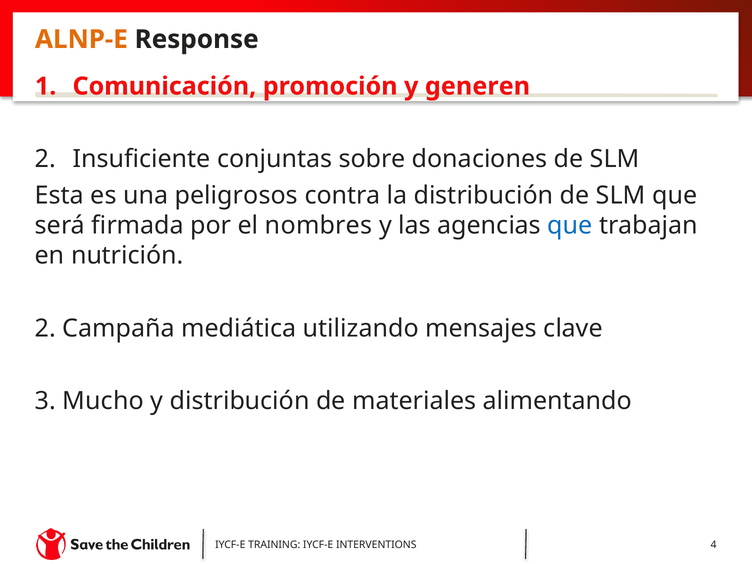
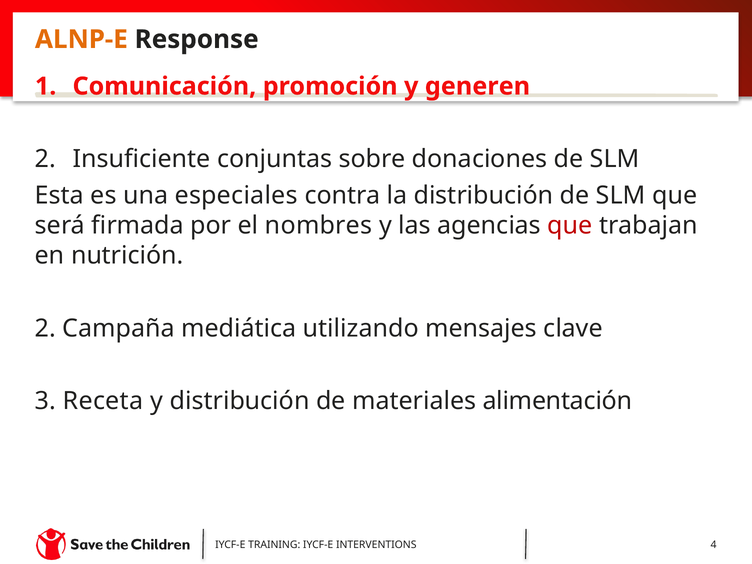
peligrosos: peligrosos -> especiales (236, 195)
que colour: blue -> red (570, 225)
Mucho: Mucho -> Receta (103, 401)
alimentando: alimentando -> alimentación (557, 401)
